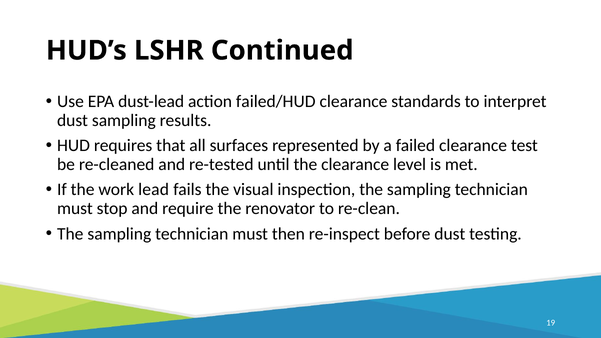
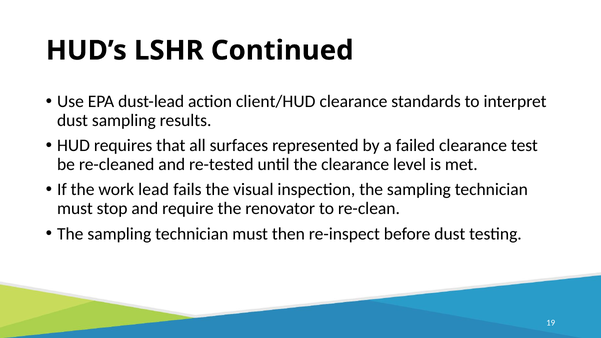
failed/HUD: failed/HUD -> client/HUD (276, 102)
